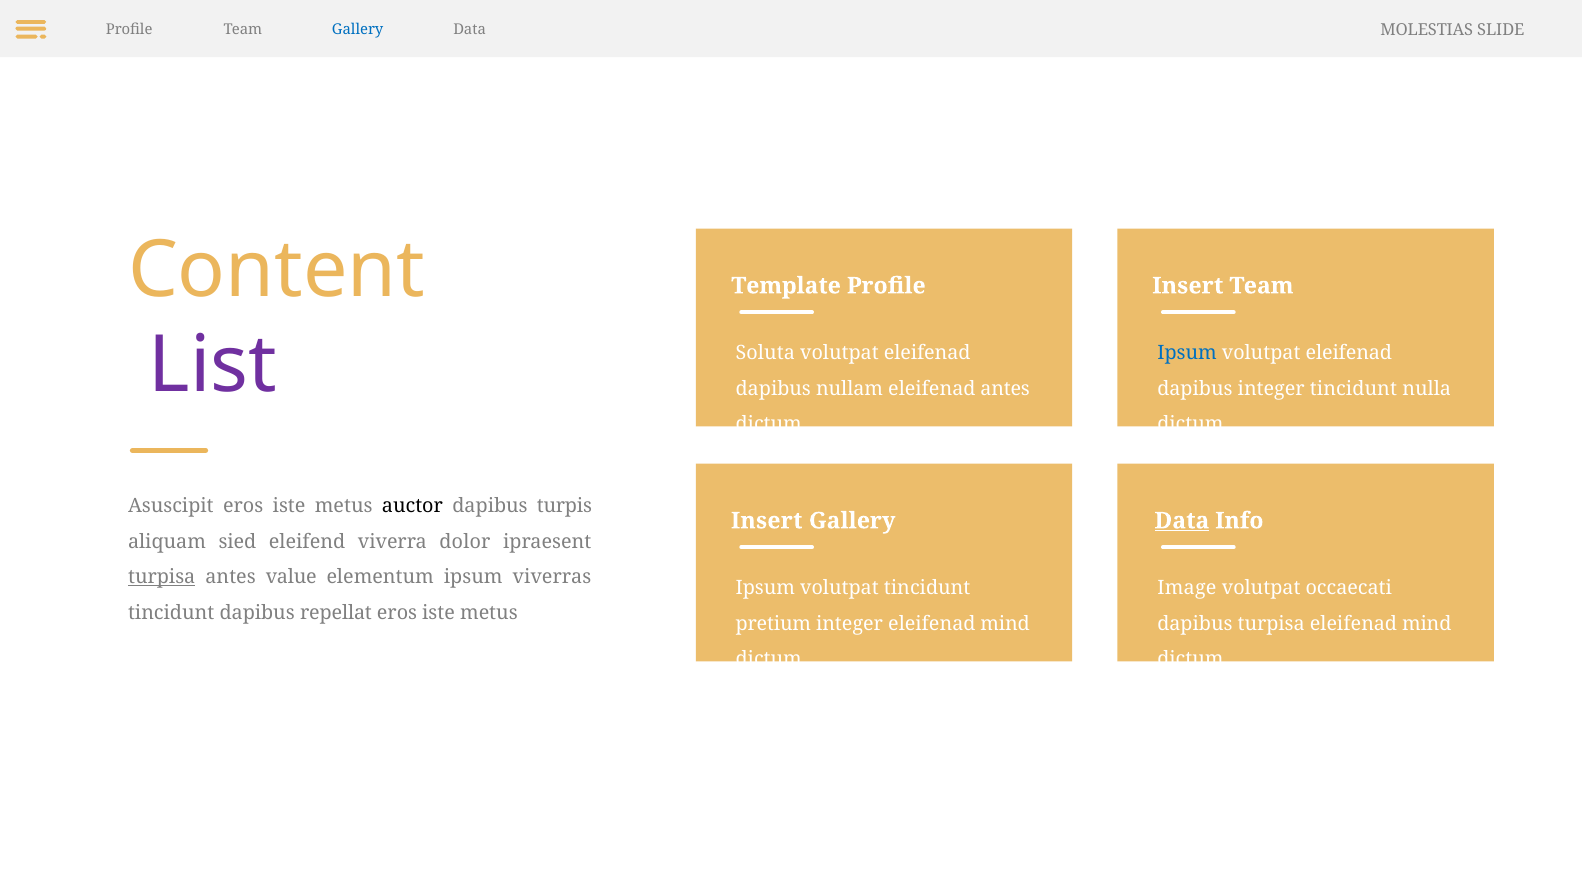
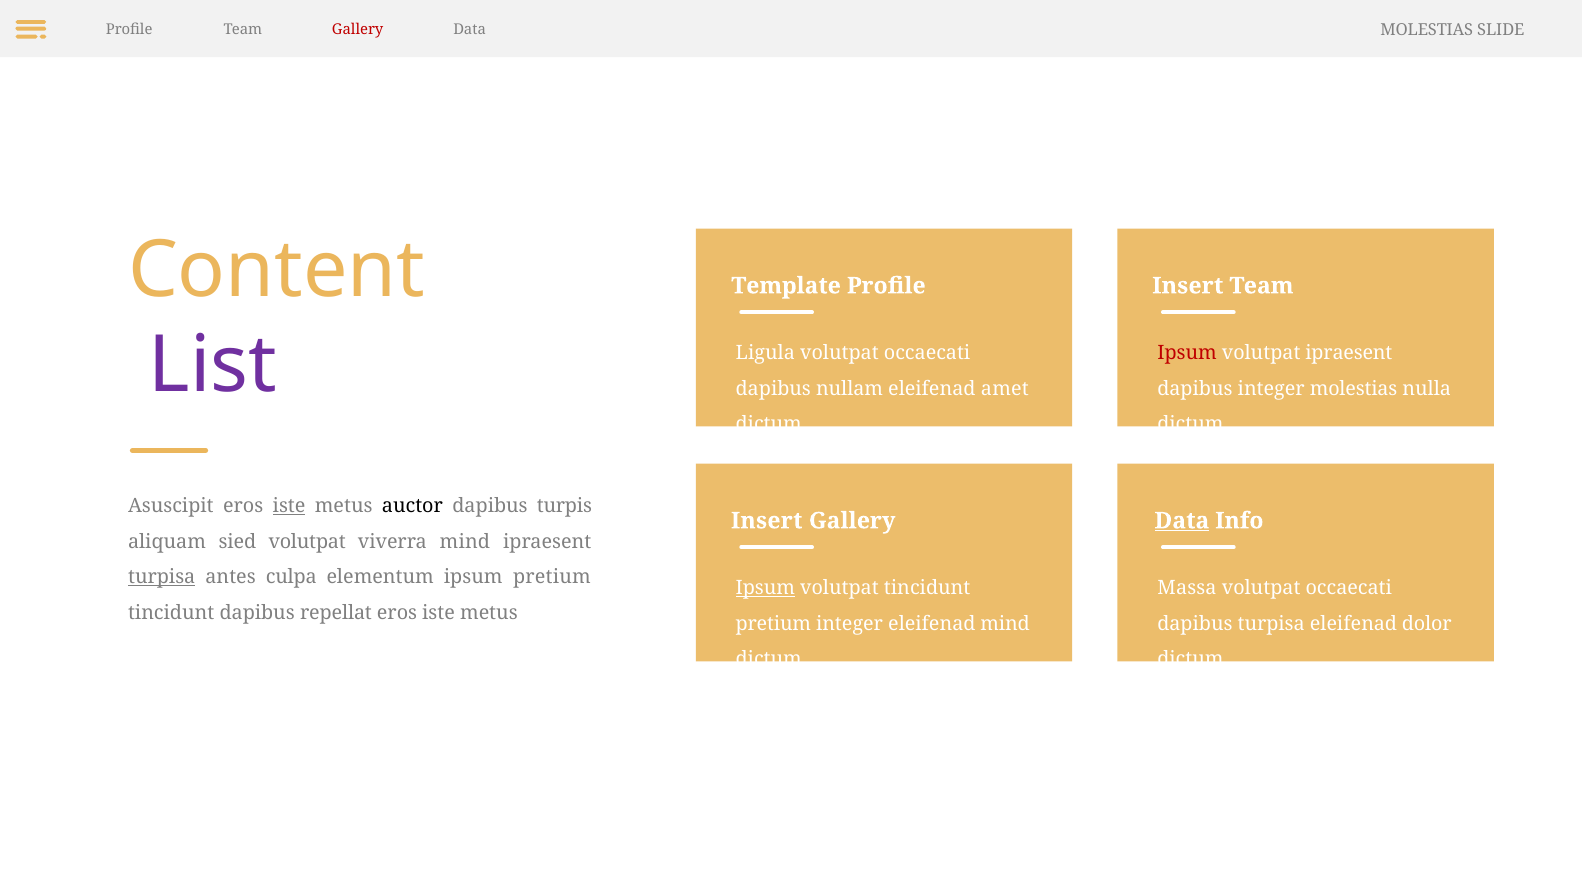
Gallery colour: blue -> red (358, 29)
Soluta: Soluta -> Ligula (765, 353)
eleifenad: eleifenad -> occaecati (927, 353)
Ipsum colour: blue -> red (1187, 353)
eleifenad: eleifenad -> ipraesent (1349, 353)
eleifenad antes: antes -> amet (1005, 389)
integer tincidunt: tincidunt -> molestias (1354, 389)
iste underline: none -> present (289, 506)
sied eleifend: eleifend -> volutpat (307, 541)
viverra dolor: dolor -> mind (465, 541)
value: value -> culpa (291, 577)
ipsum viverras: viverras -> pretium (552, 577)
Ipsum underline: none -> present (765, 588)
Image: Image -> Massa (1187, 588)
mind: mind -> dolor (1427, 623)
